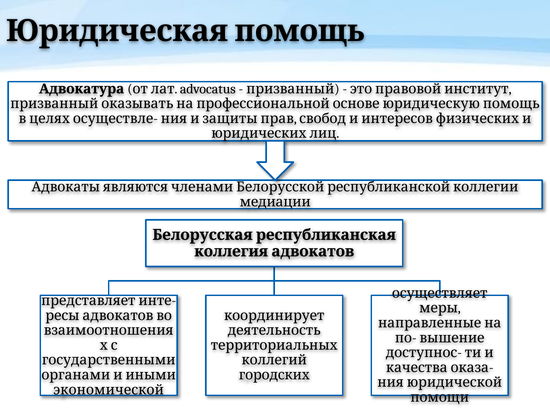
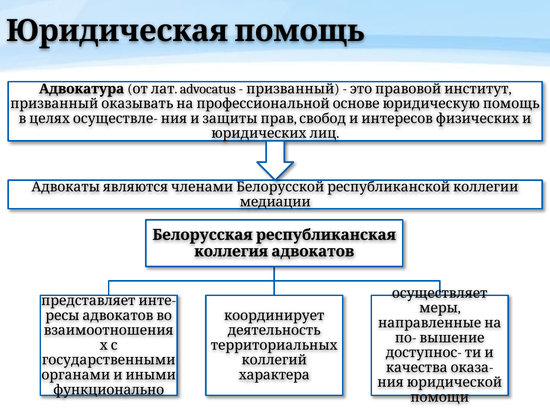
городских: городских -> характера (274, 375)
экономической: экономической -> функционально (109, 389)
